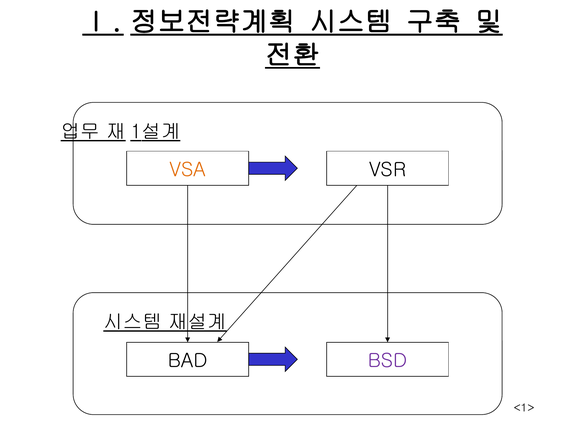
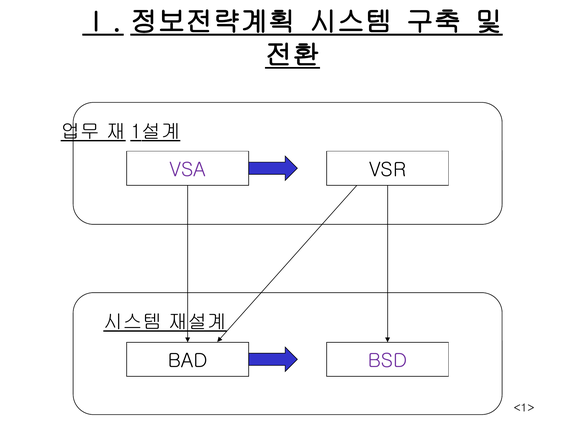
VSA colour: orange -> purple (188, 170)
